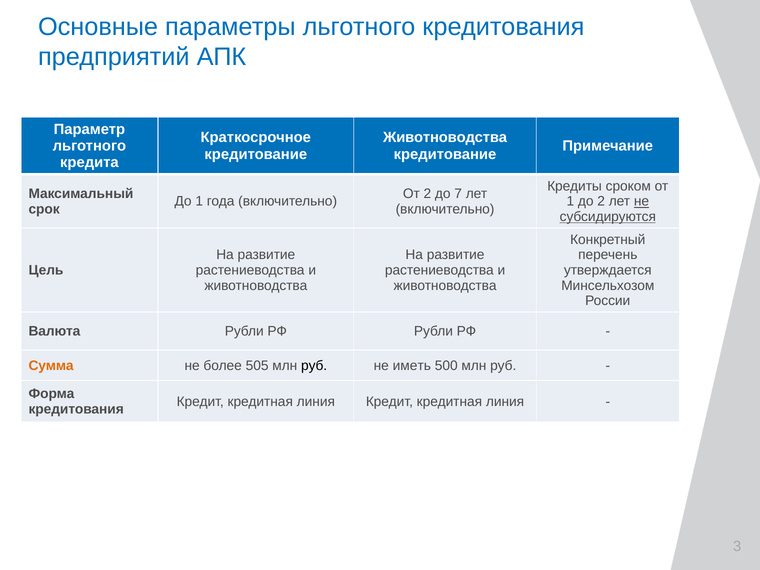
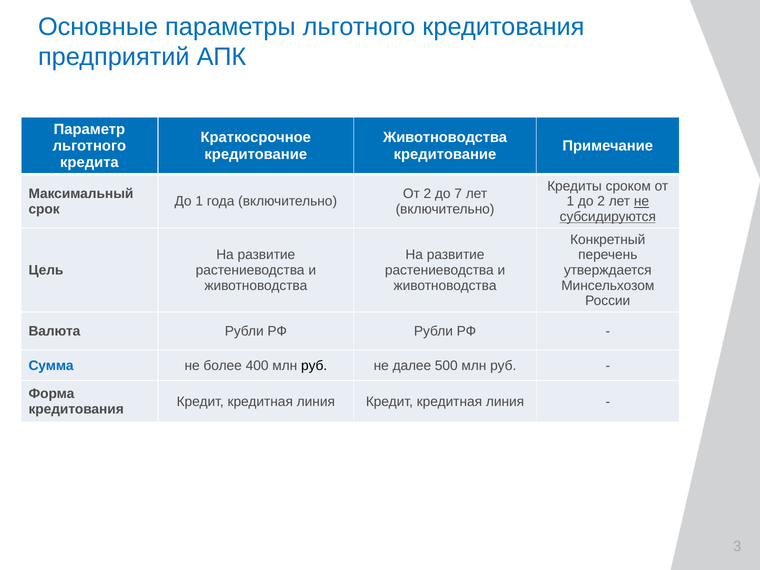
Сумма colour: orange -> blue (51, 365)
505: 505 -> 400 (257, 365)
иметь: иметь -> далее (412, 365)
